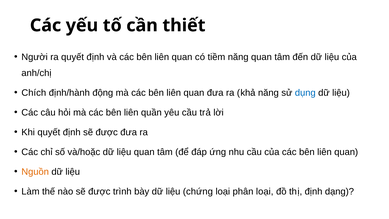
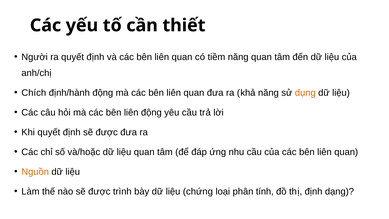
dụng colour: blue -> orange (305, 93)
liên quần: quần -> động (151, 112)
phân loại: loại -> tính (265, 191)
